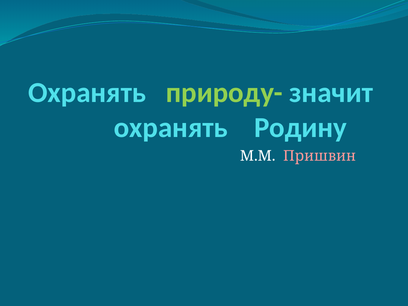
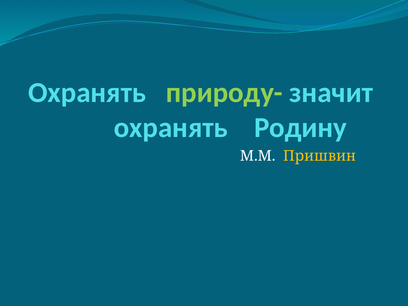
Пришвин colour: pink -> yellow (320, 156)
